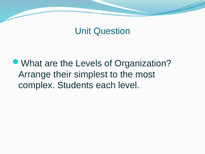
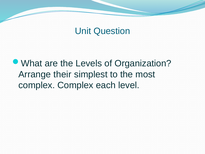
complex Students: Students -> Complex (75, 85)
